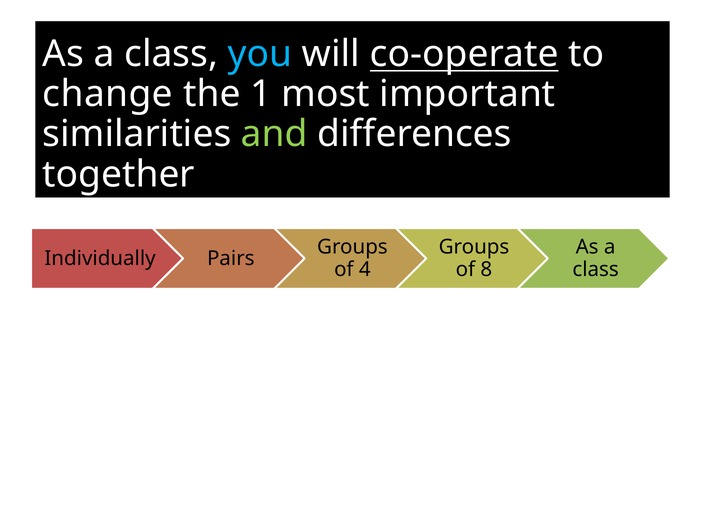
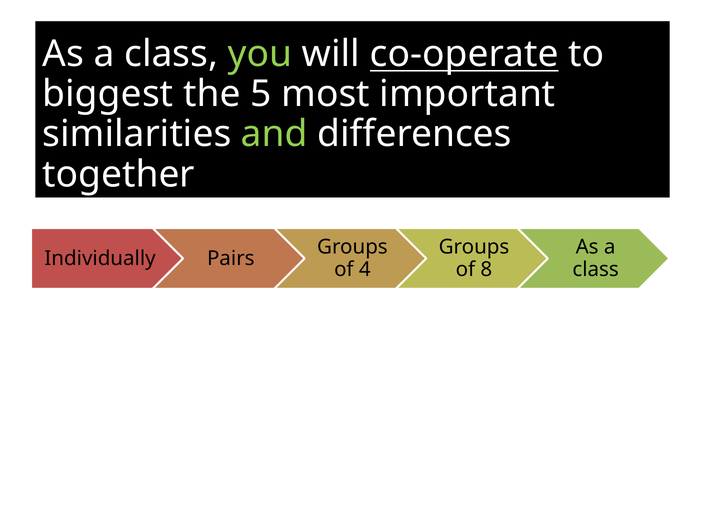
you colour: light blue -> light green (260, 54)
change: change -> biggest (108, 94)
1: 1 -> 5 (261, 94)
